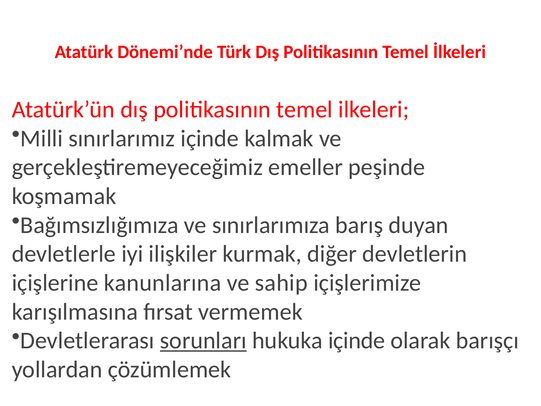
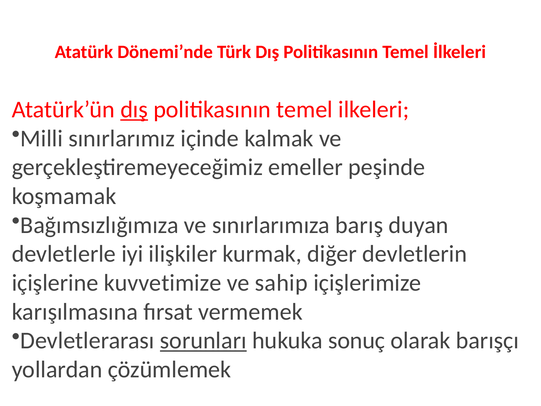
dış underline: none -> present (134, 110)
kanunlarına: kanunlarına -> kuvvetimize (163, 283)
hukuka içinde: içinde -> sonuç (357, 340)
